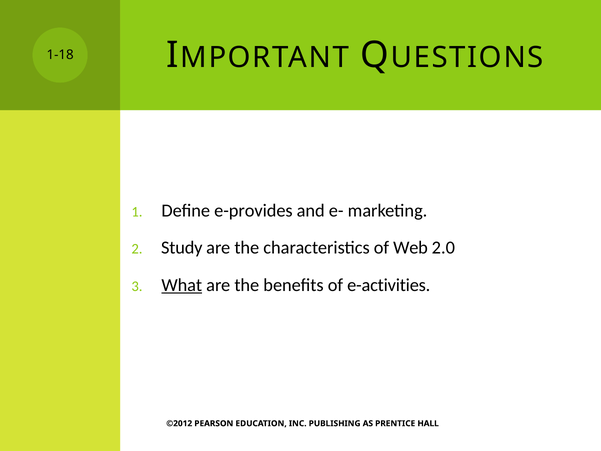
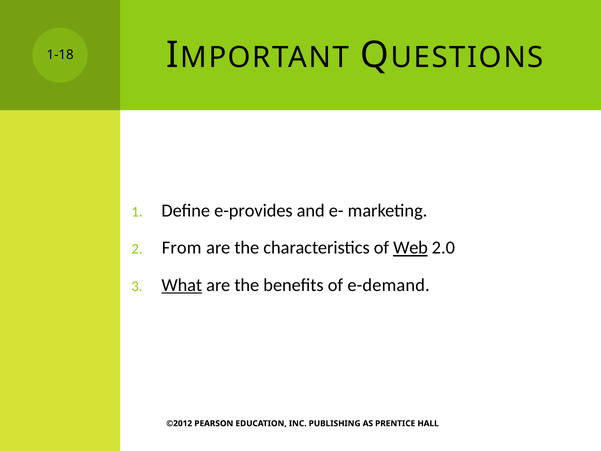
Study: Study -> From (182, 248)
Web underline: none -> present (410, 248)
e-activities: e-activities -> e-demand (389, 285)
